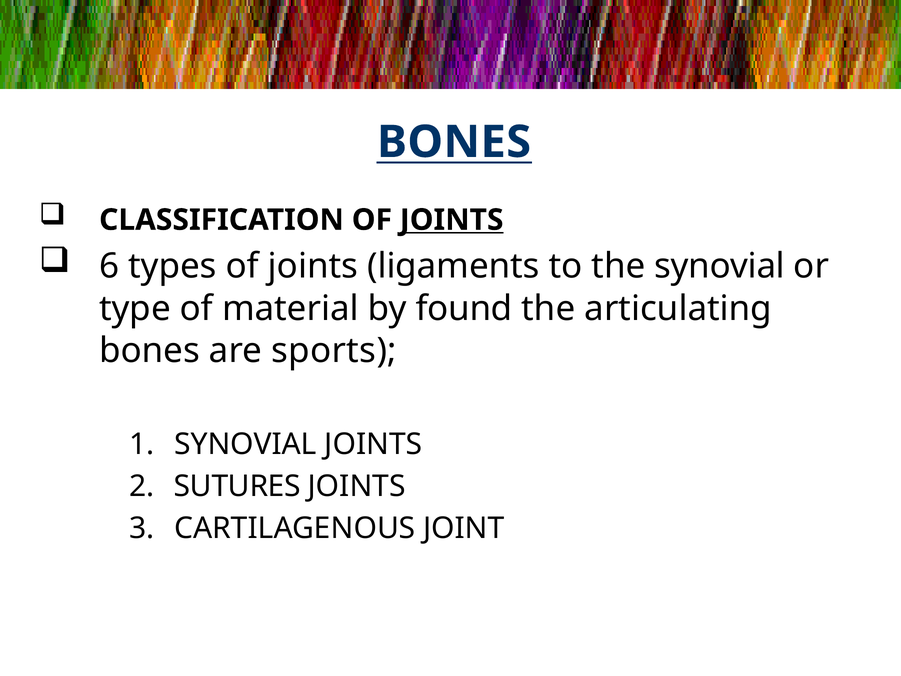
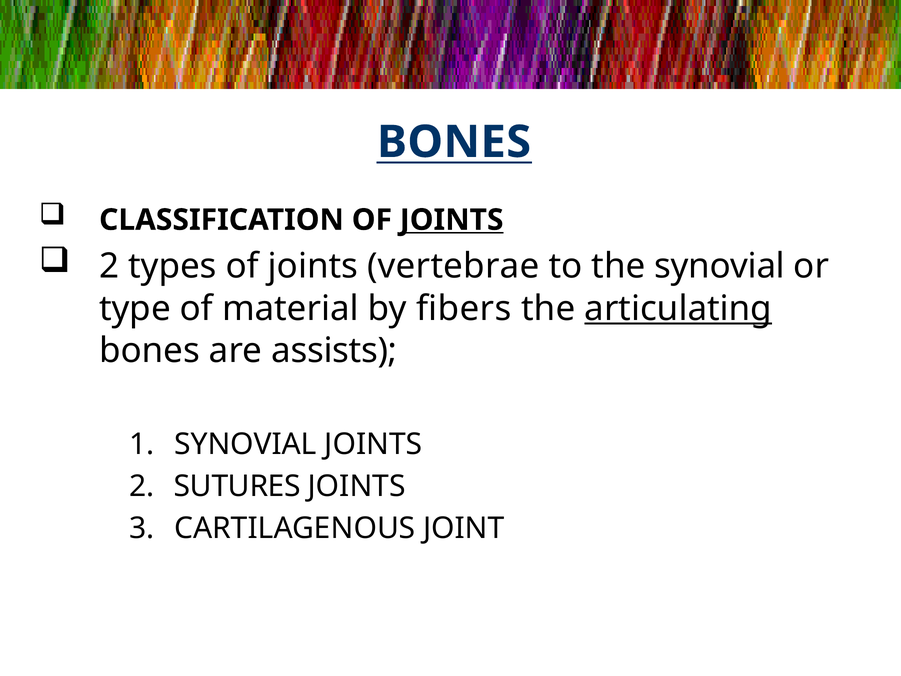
6: 6 -> 2 (109, 266)
ligaments: ligaments -> vertebrae (453, 266)
found: found -> fibers (464, 308)
articulating underline: none -> present (678, 308)
sports: sports -> assists (334, 350)
